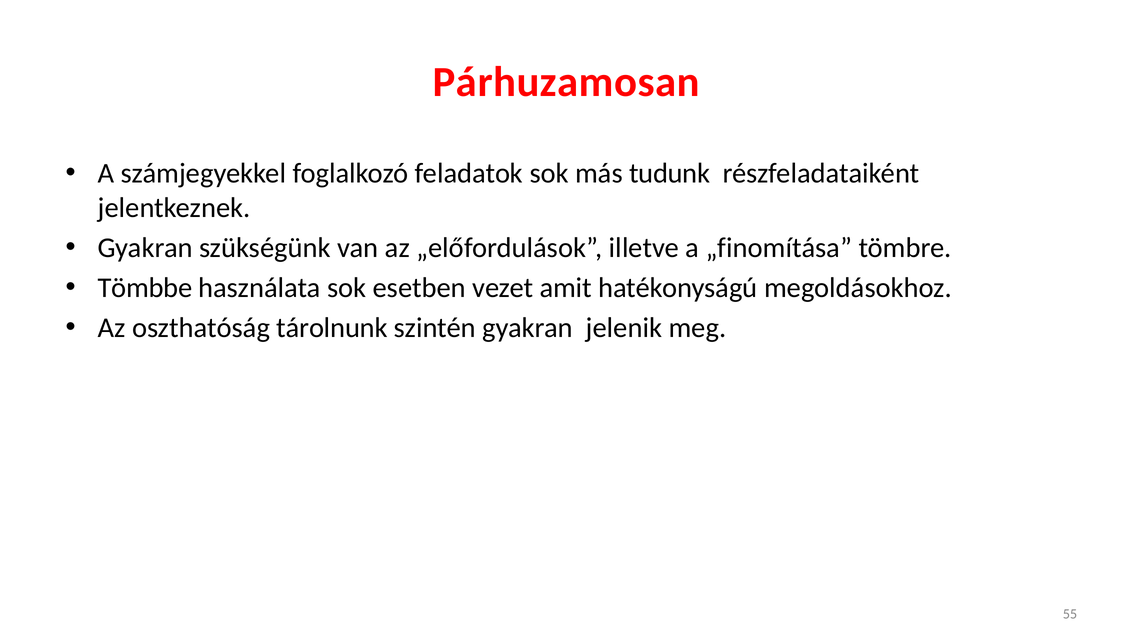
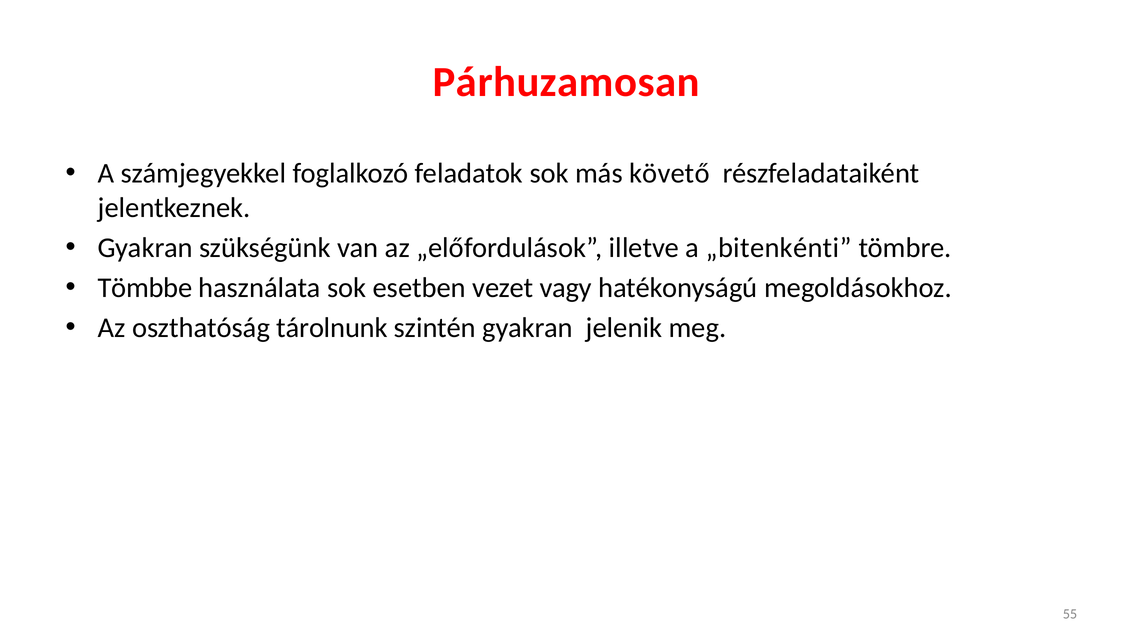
tudunk: tudunk -> követő (669, 173)
„finomítása: „finomítása -> „bitenkénti (779, 248)
amit: amit -> vagy (566, 288)
